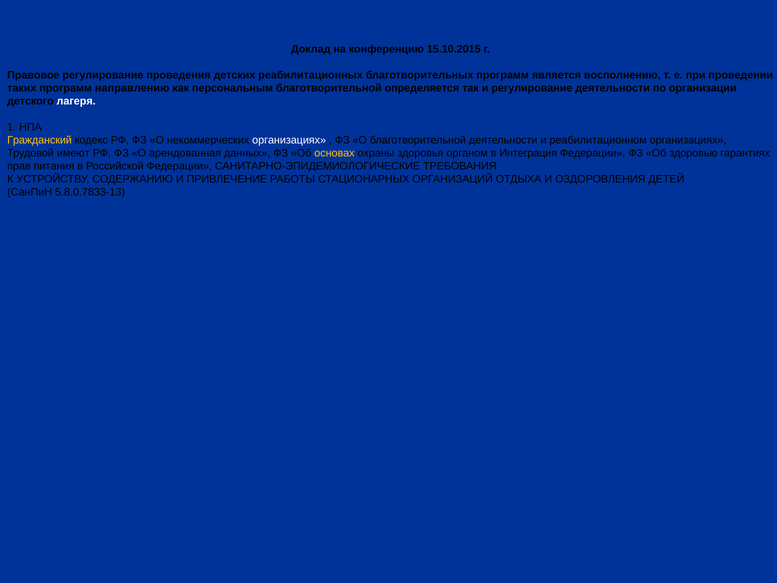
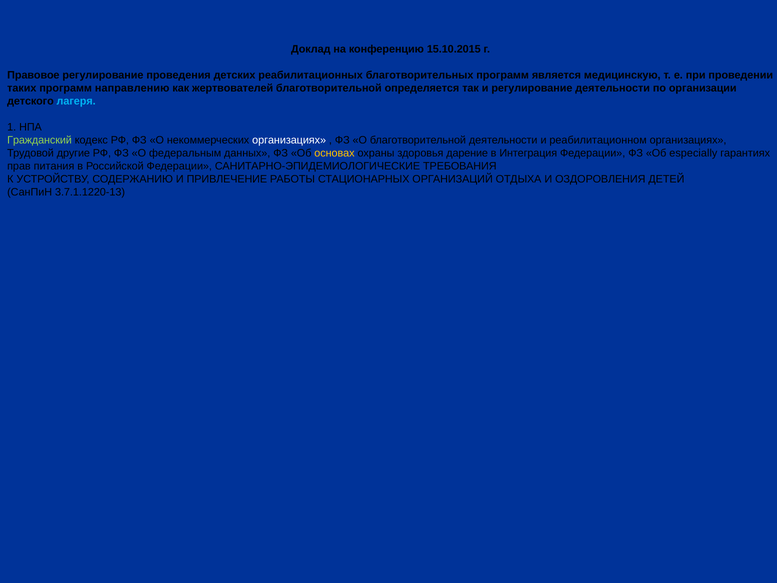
восполнению: восполнению -> медицинскую (622, 75)
персональным: персональным -> жертвователей (233, 88)
лагеря colour: white -> light blue (76, 101)
Гражданский colour: yellow -> light green (40, 140)
имеют: имеют -> другие (73, 153)
арендованная: арендованная -> федеральным (185, 153)
органом: органом -> дарение (467, 153)
здоровью: здоровью -> especially (693, 153)
5.8.0.7833-13: 5.8.0.7833-13 -> 3.7.1.1220-13 (90, 192)
